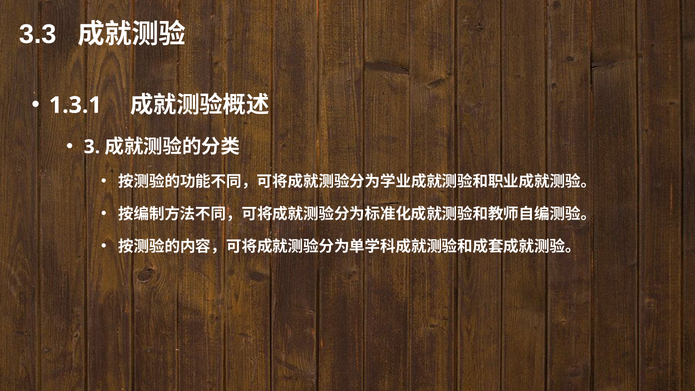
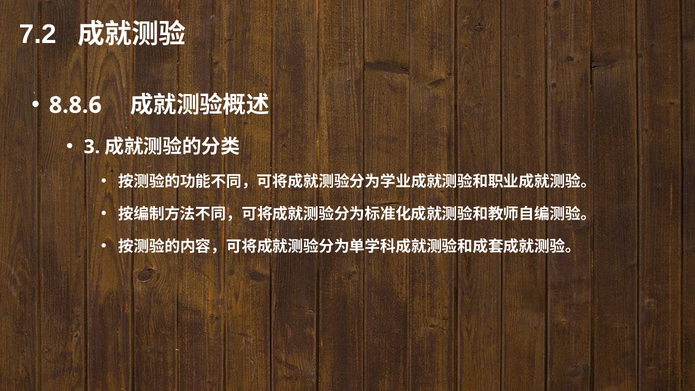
3.3: 3.3 -> 7.2 (38, 34)
1.3.1: 1.3.1 -> 8.8.6 (75, 105)
